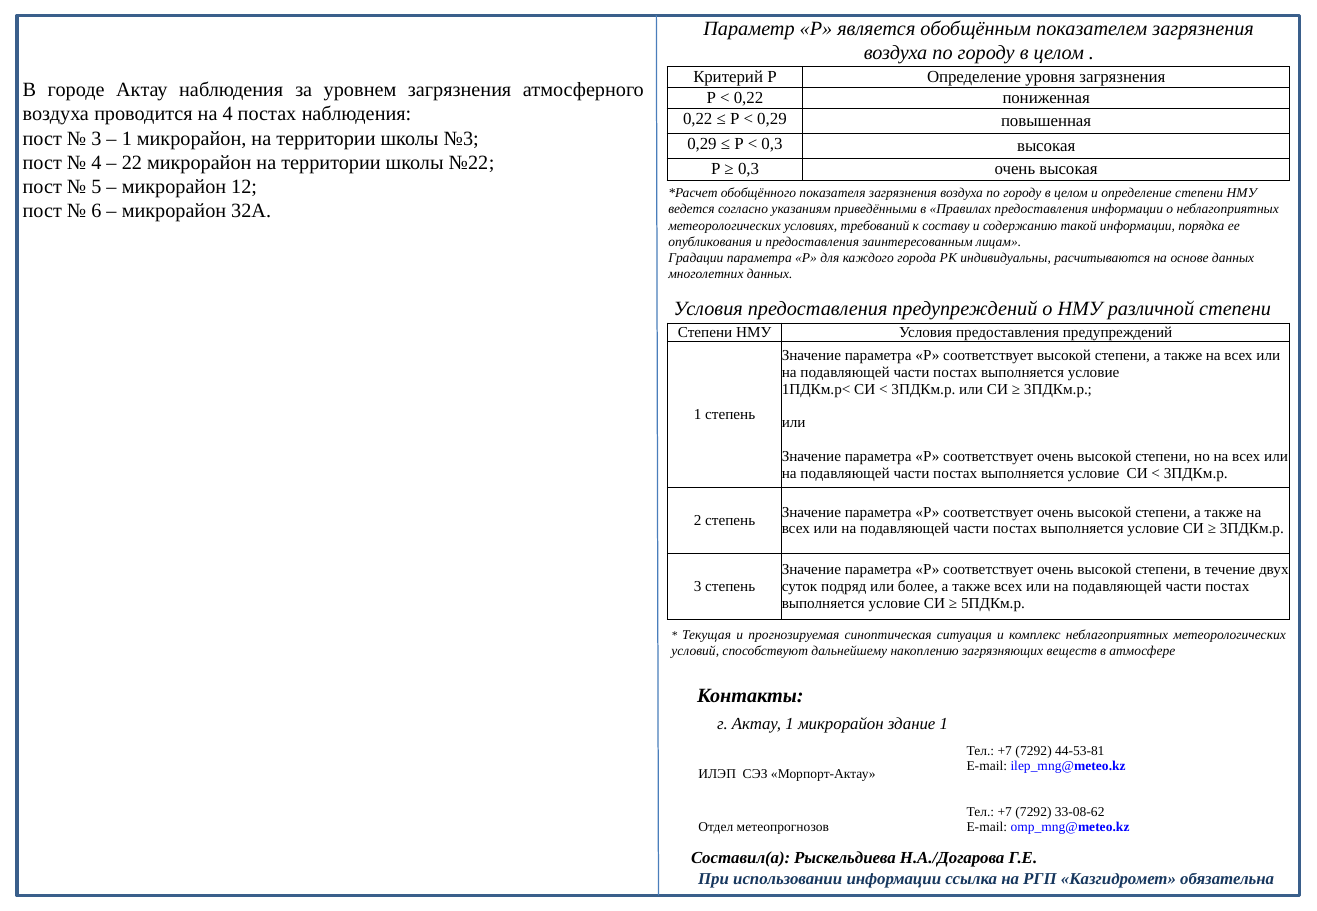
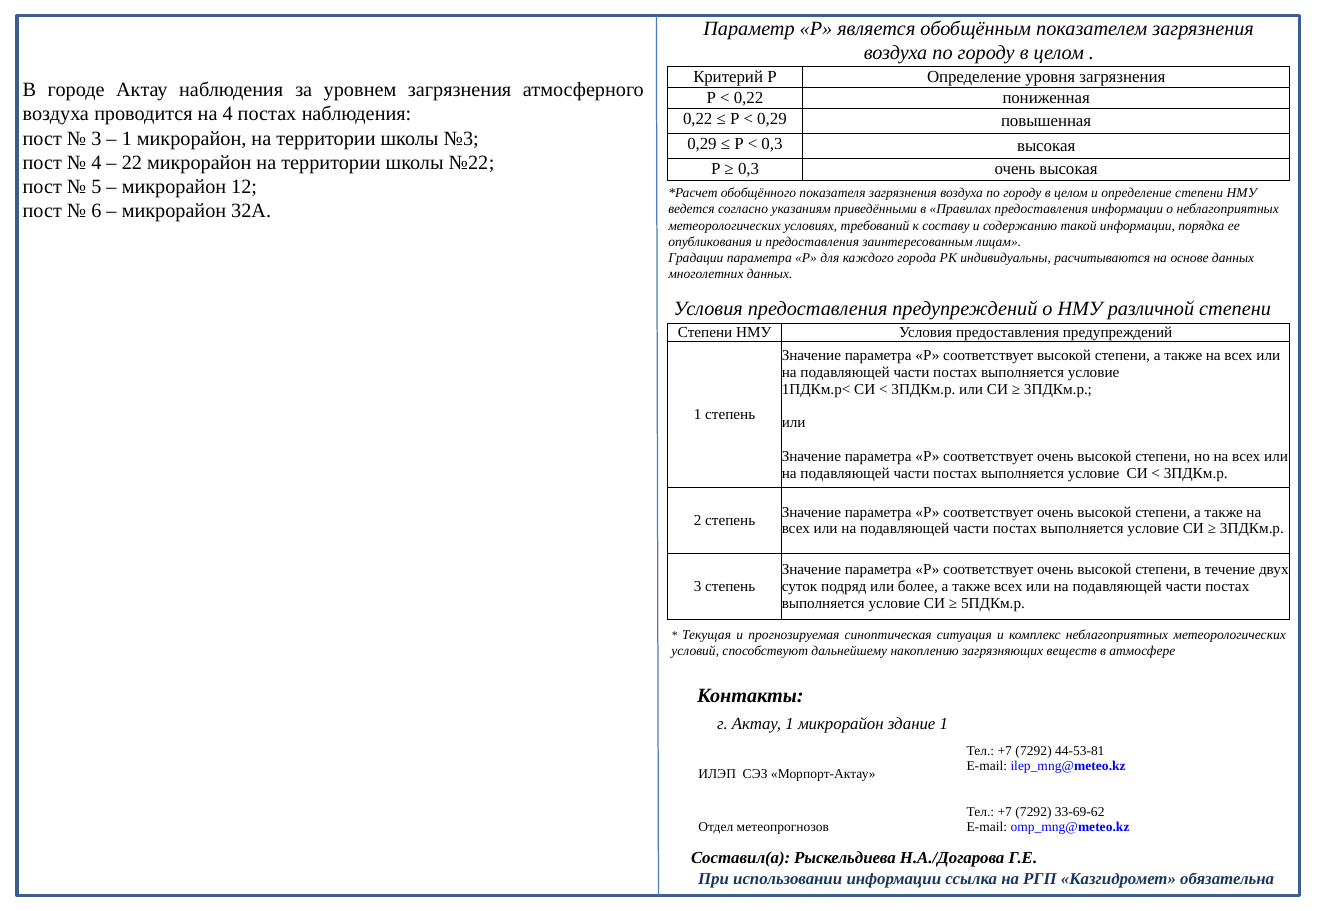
33-08-62: 33-08-62 -> 33-69-62 (1080, 813)
